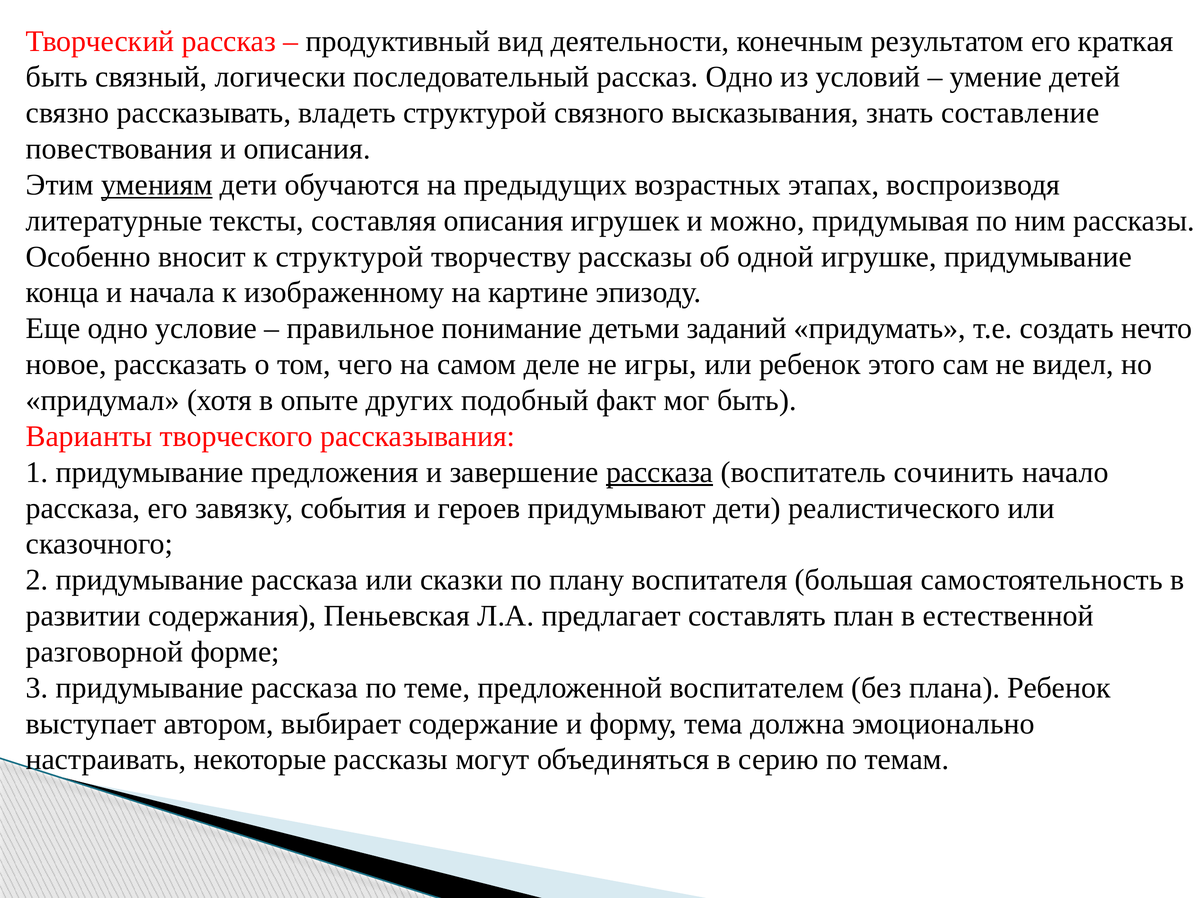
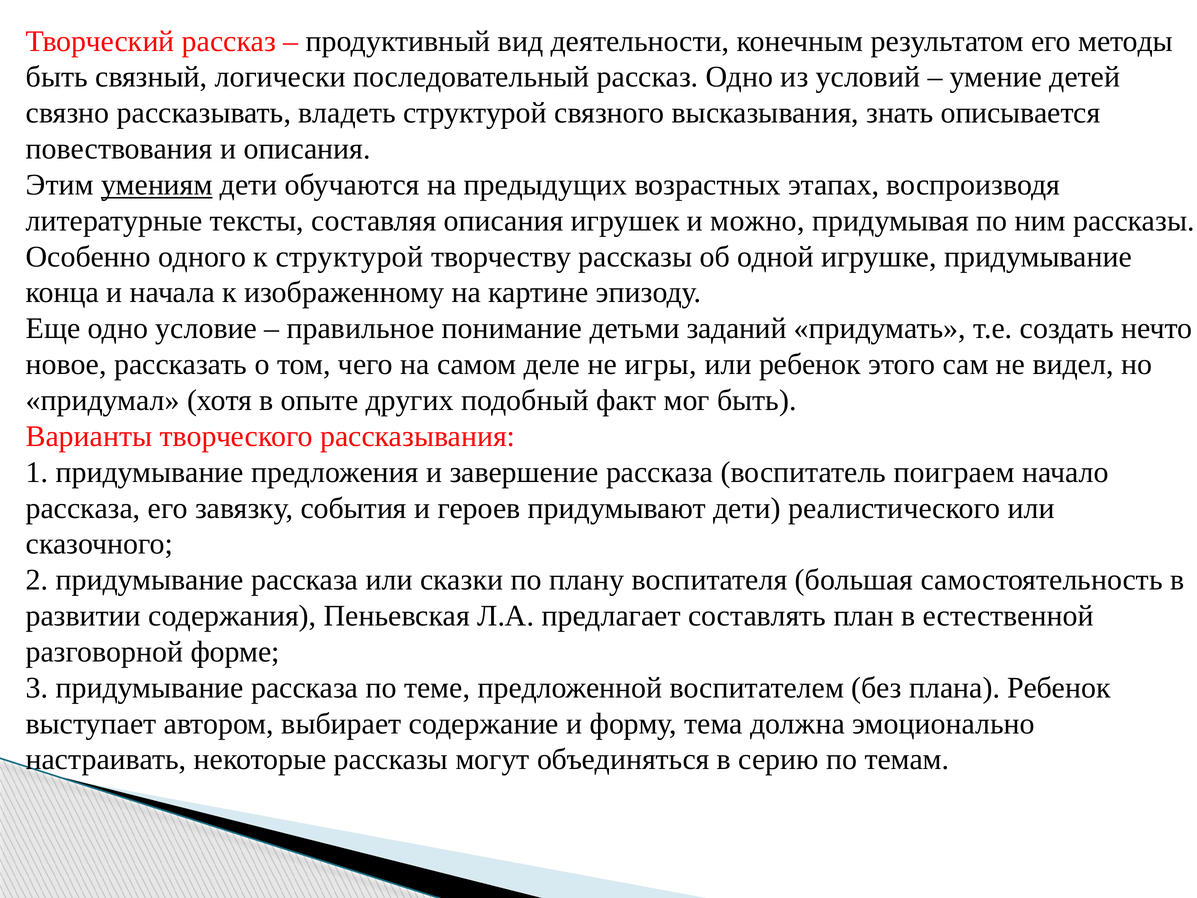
краткая: краткая -> методы (1126, 41)
составление: составление -> описывается (1021, 113)
вносит: вносит -> одного (202, 257)
рассказа underline: present -> none (660, 472)
сочинить: сочинить -> поиграем (954, 472)
